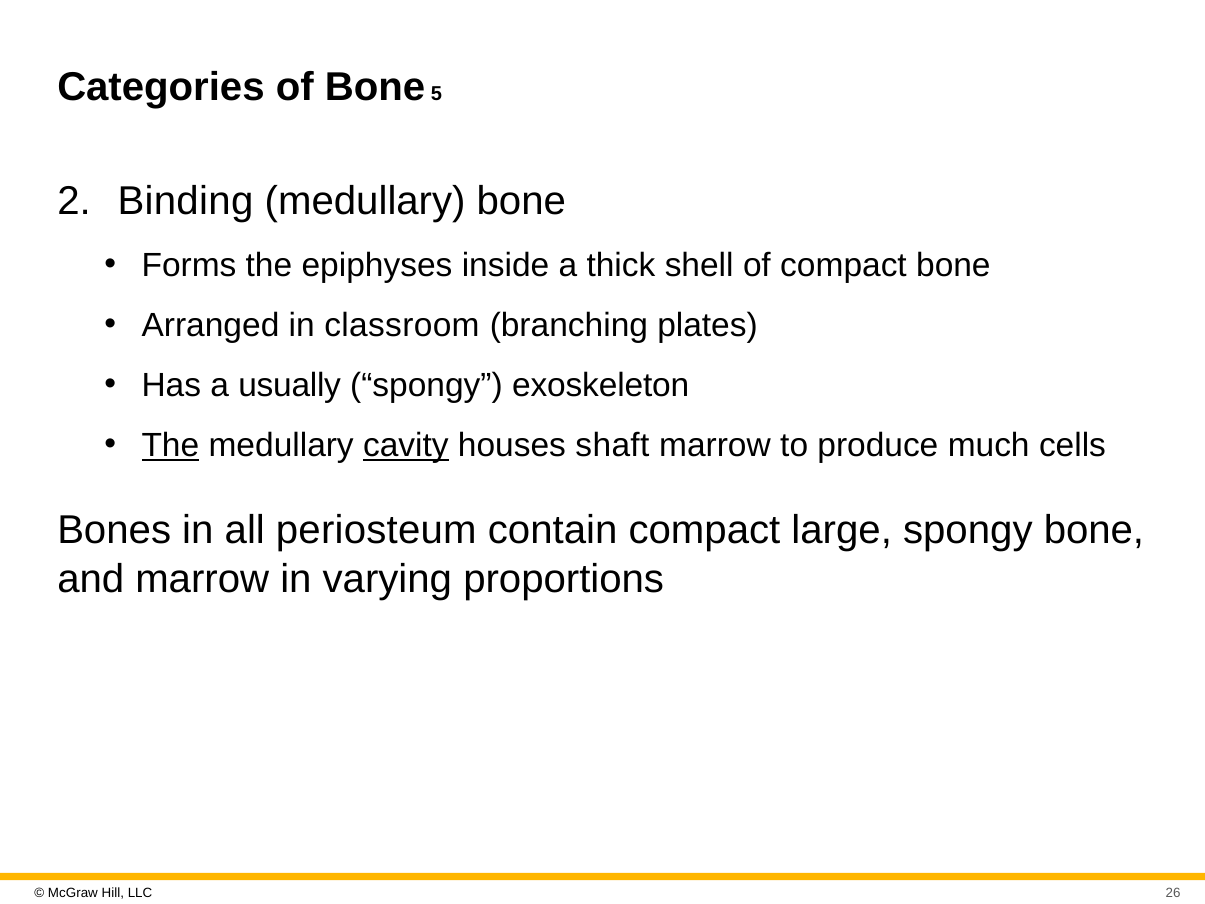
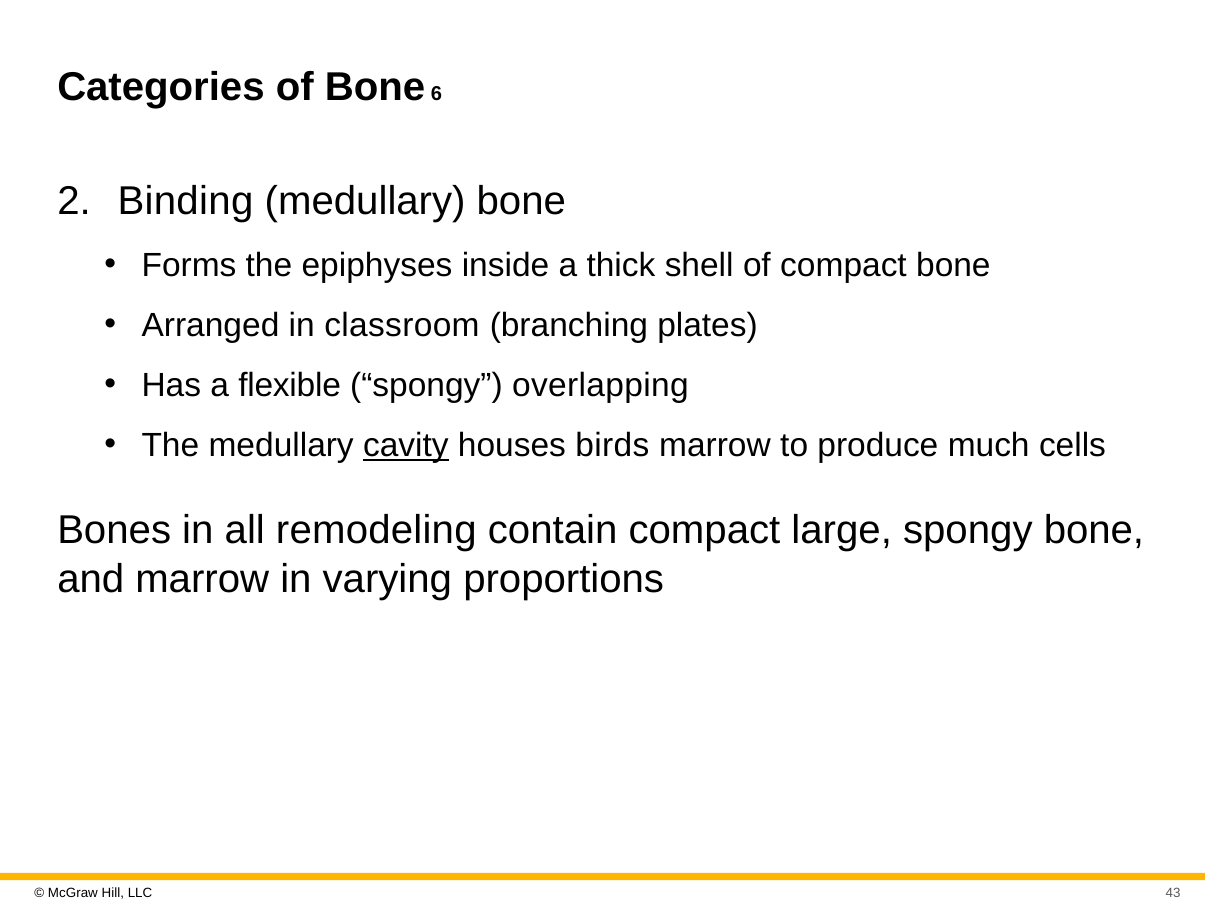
5: 5 -> 6 (436, 94)
usually: usually -> flexible (290, 385)
exoskeleton: exoskeleton -> overlapping (600, 385)
The underline: present -> none (170, 446)
shaft: shaft -> birds (612, 446)
periosteum: periosteum -> remodeling (376, 531)
26: 26 -> 43 (1173, 892)
